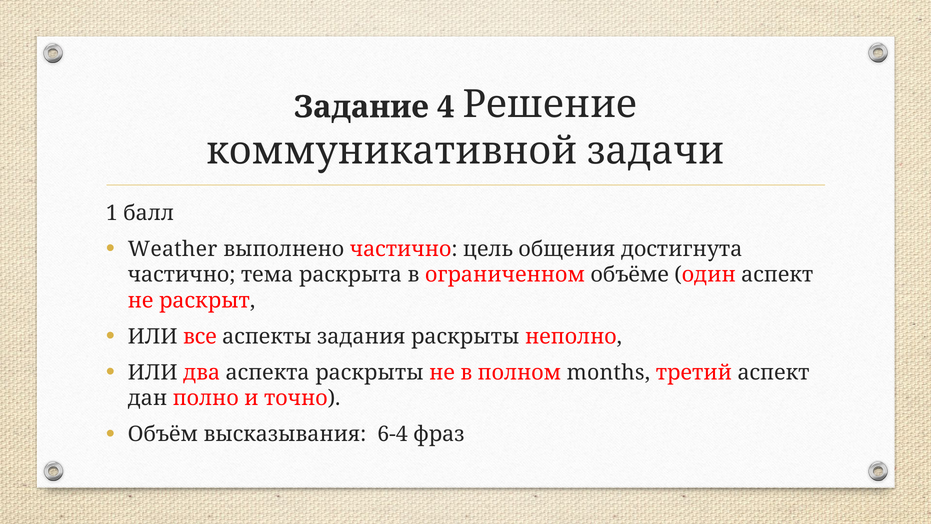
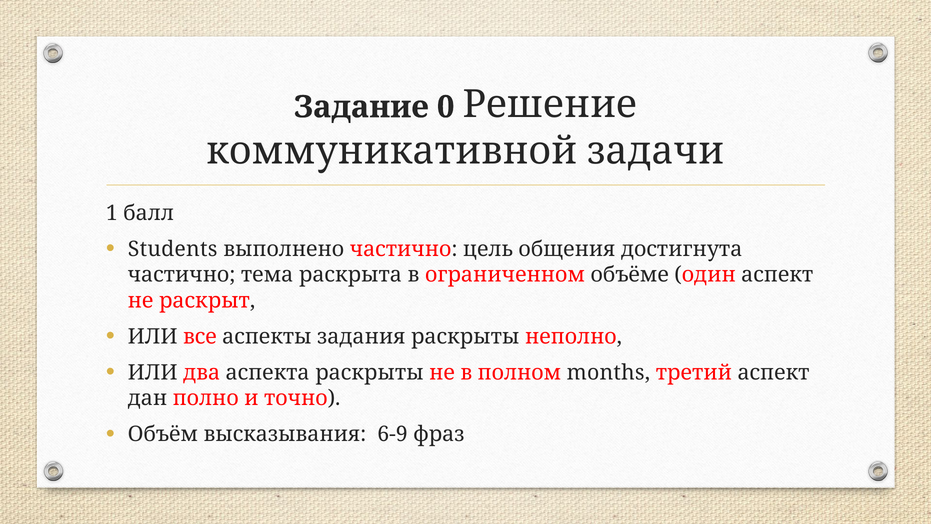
4: 4 -> 0 (446, 107)
Weather: Weather -> Students (173, 249)
6-4: 6-4 -> 6-9 (393, 434)
